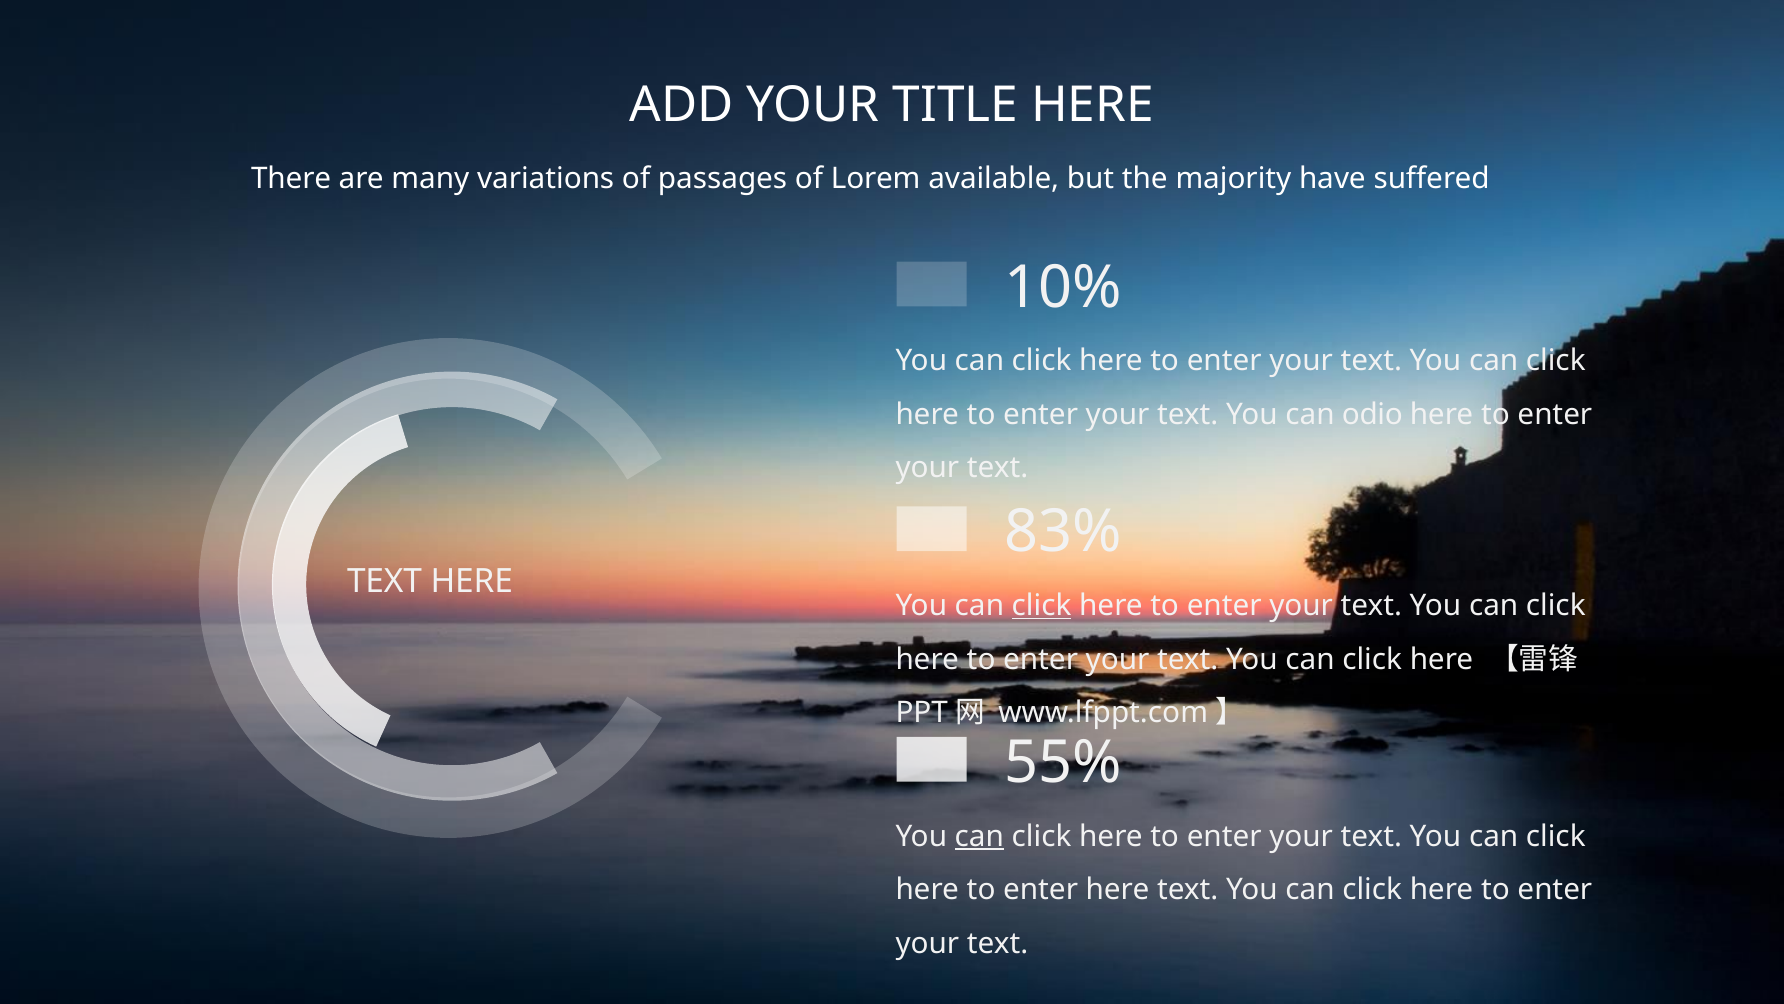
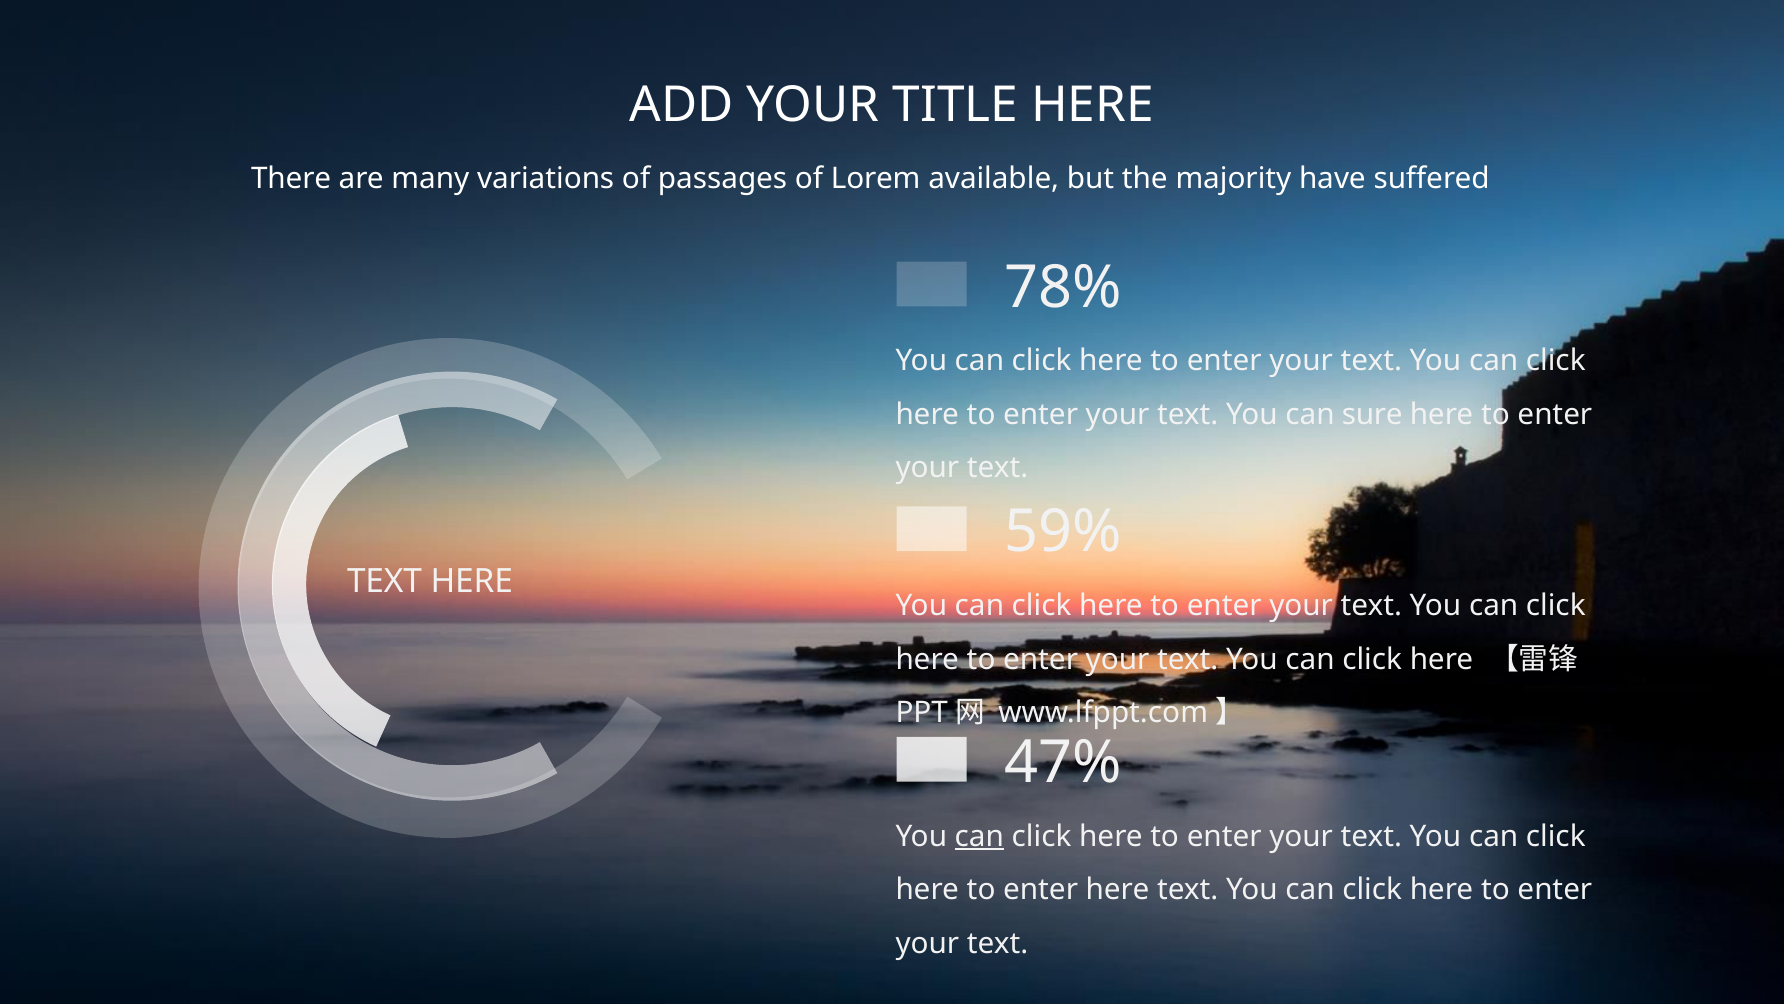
10%: 10% -> 78% (1063, 287)
odio: odio -> sure (1372, 414)
83%: 83% -> 59% (1063, 532)
click underline: present -> none (1042, 606)
55%: 55% -> 47% (1063, 762)
